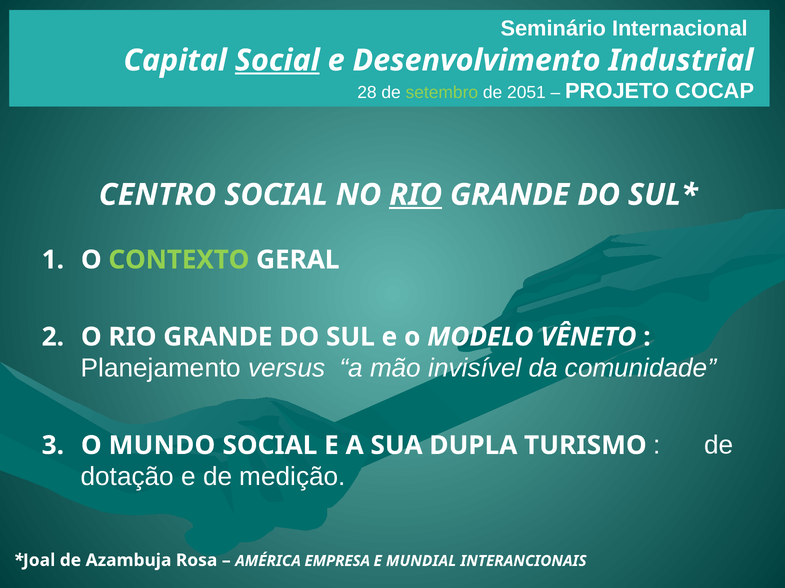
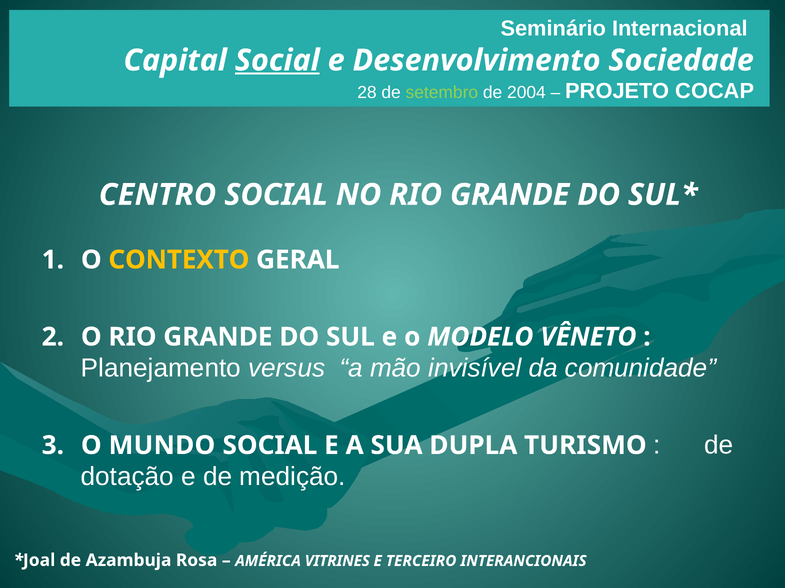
Industrial: Industrial -> Sociedade (681, 60)
2051: 2051 -> 2004 (526, 93)
RIO underline: present -> none (416, 195)
CONTEXTO colour: light green -> yellow (179, 260)
EMPRESA: EMPRESA -> VITRINES (337, 562)
MUNDIAL: MUNDIAL -> TERCEIRO (421, 562)
